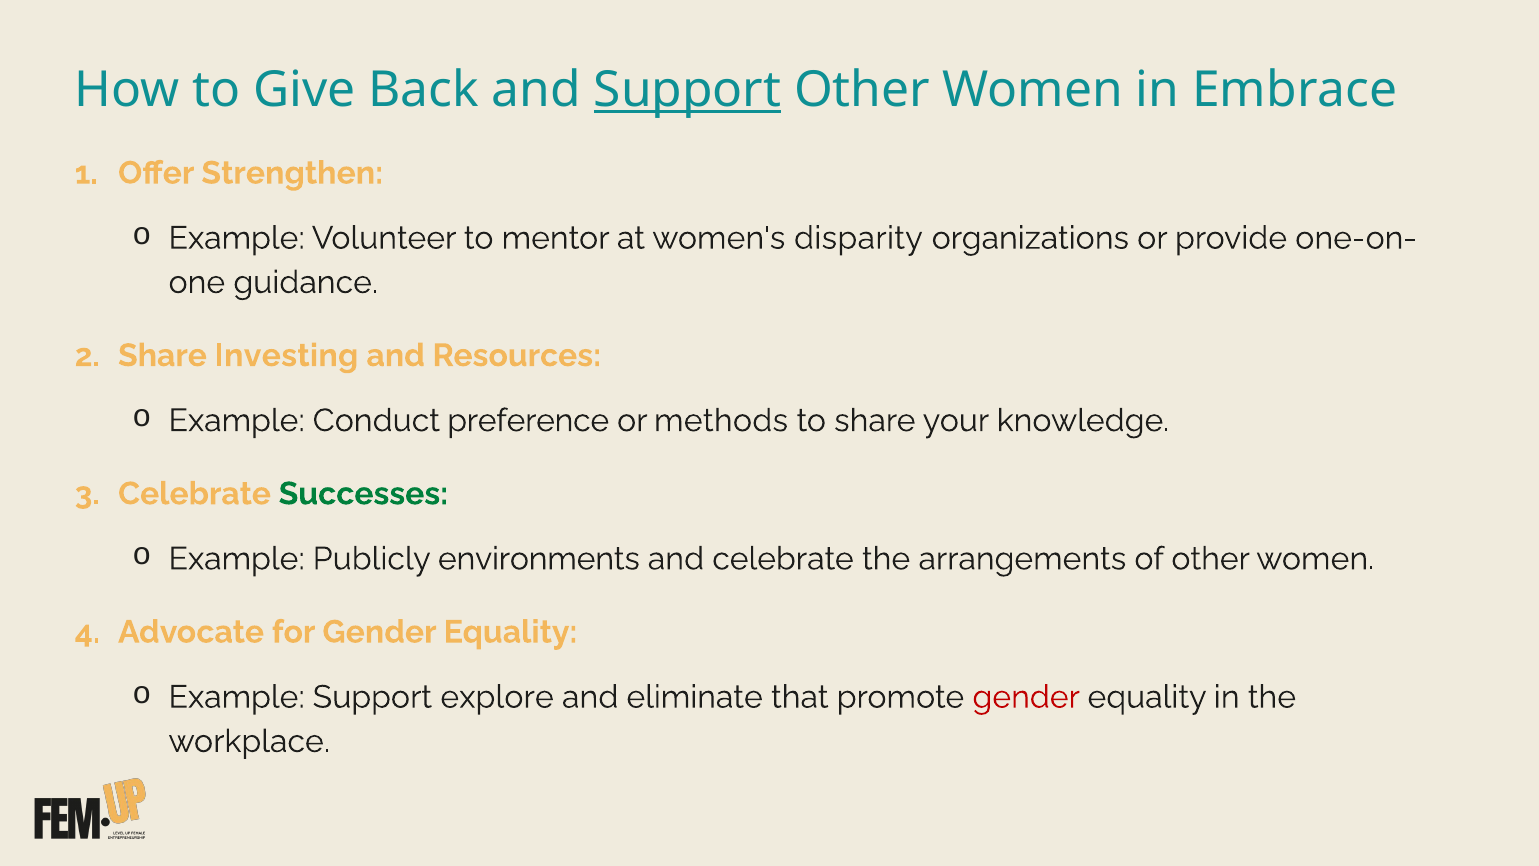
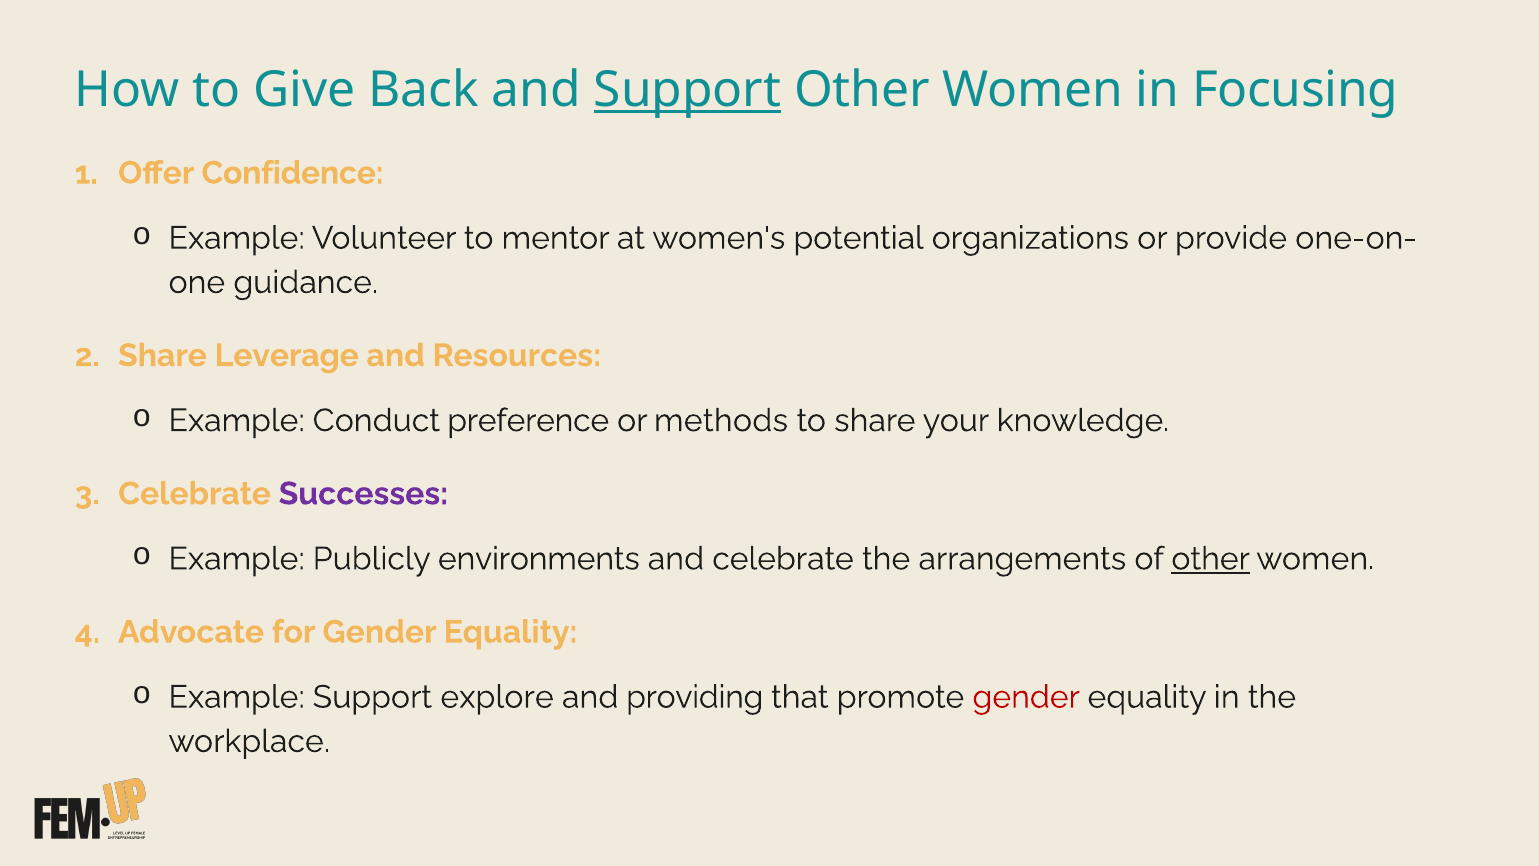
Embrace: Embrace -> Focusing (1295, 90)
Strengthen: Strengthen -> Confidence (292, 173)
disparity: disparity -> potential (859, 238)
Investing: Investing -> Leverage (287, 355)
Successes colour: green -> purple (363, 494)
other underline: none -> present (1211, 559)
eliminate: eliminate -> providing (695, 697)
